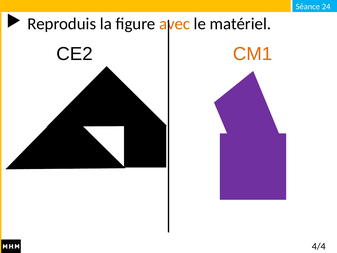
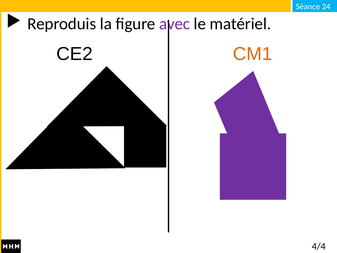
avec colour: orange -> purple (175, 24)
